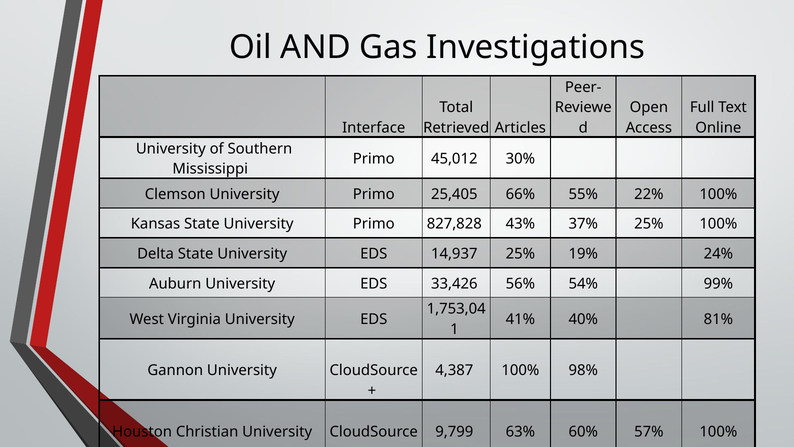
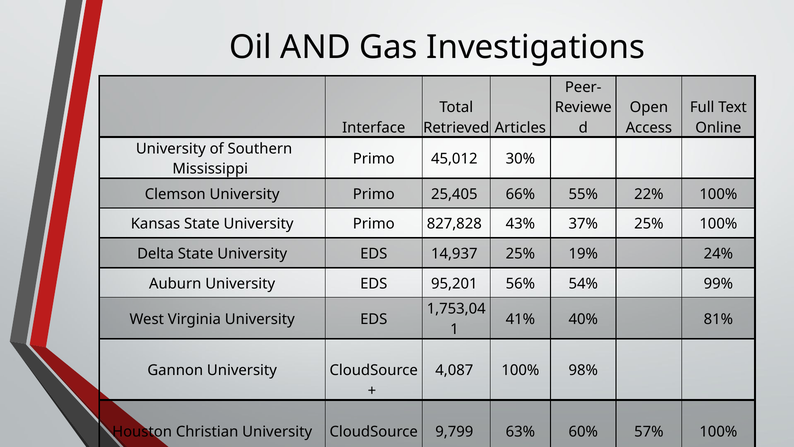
33,426: 33,426 -> 95,201 (454, 283)
4,387: 4,387 -> 4,087 (454, 370)
